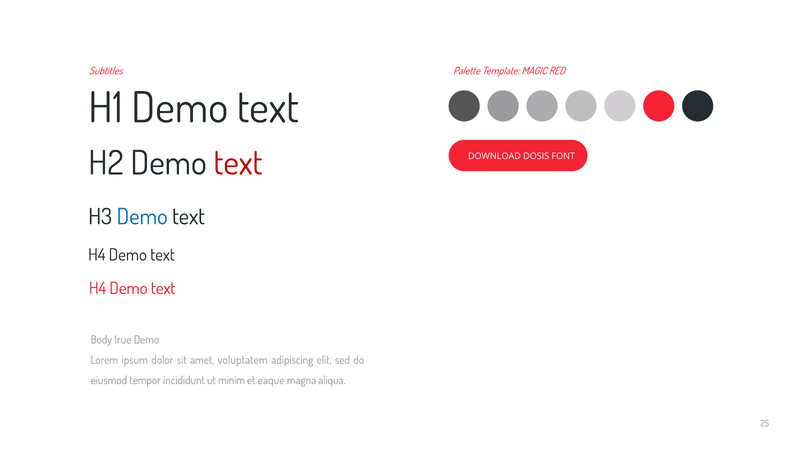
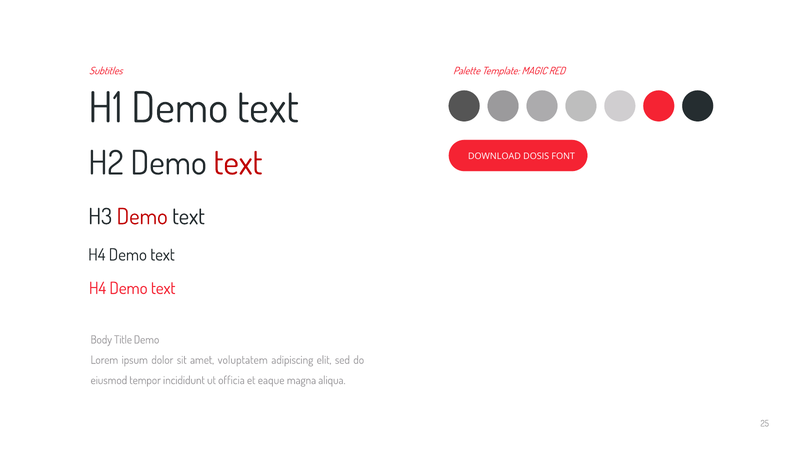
Demo colour: blue -> red (142, 217)
Irue: Irue -> Title (123, 340)
minim: minim -> officia (231, 381)
